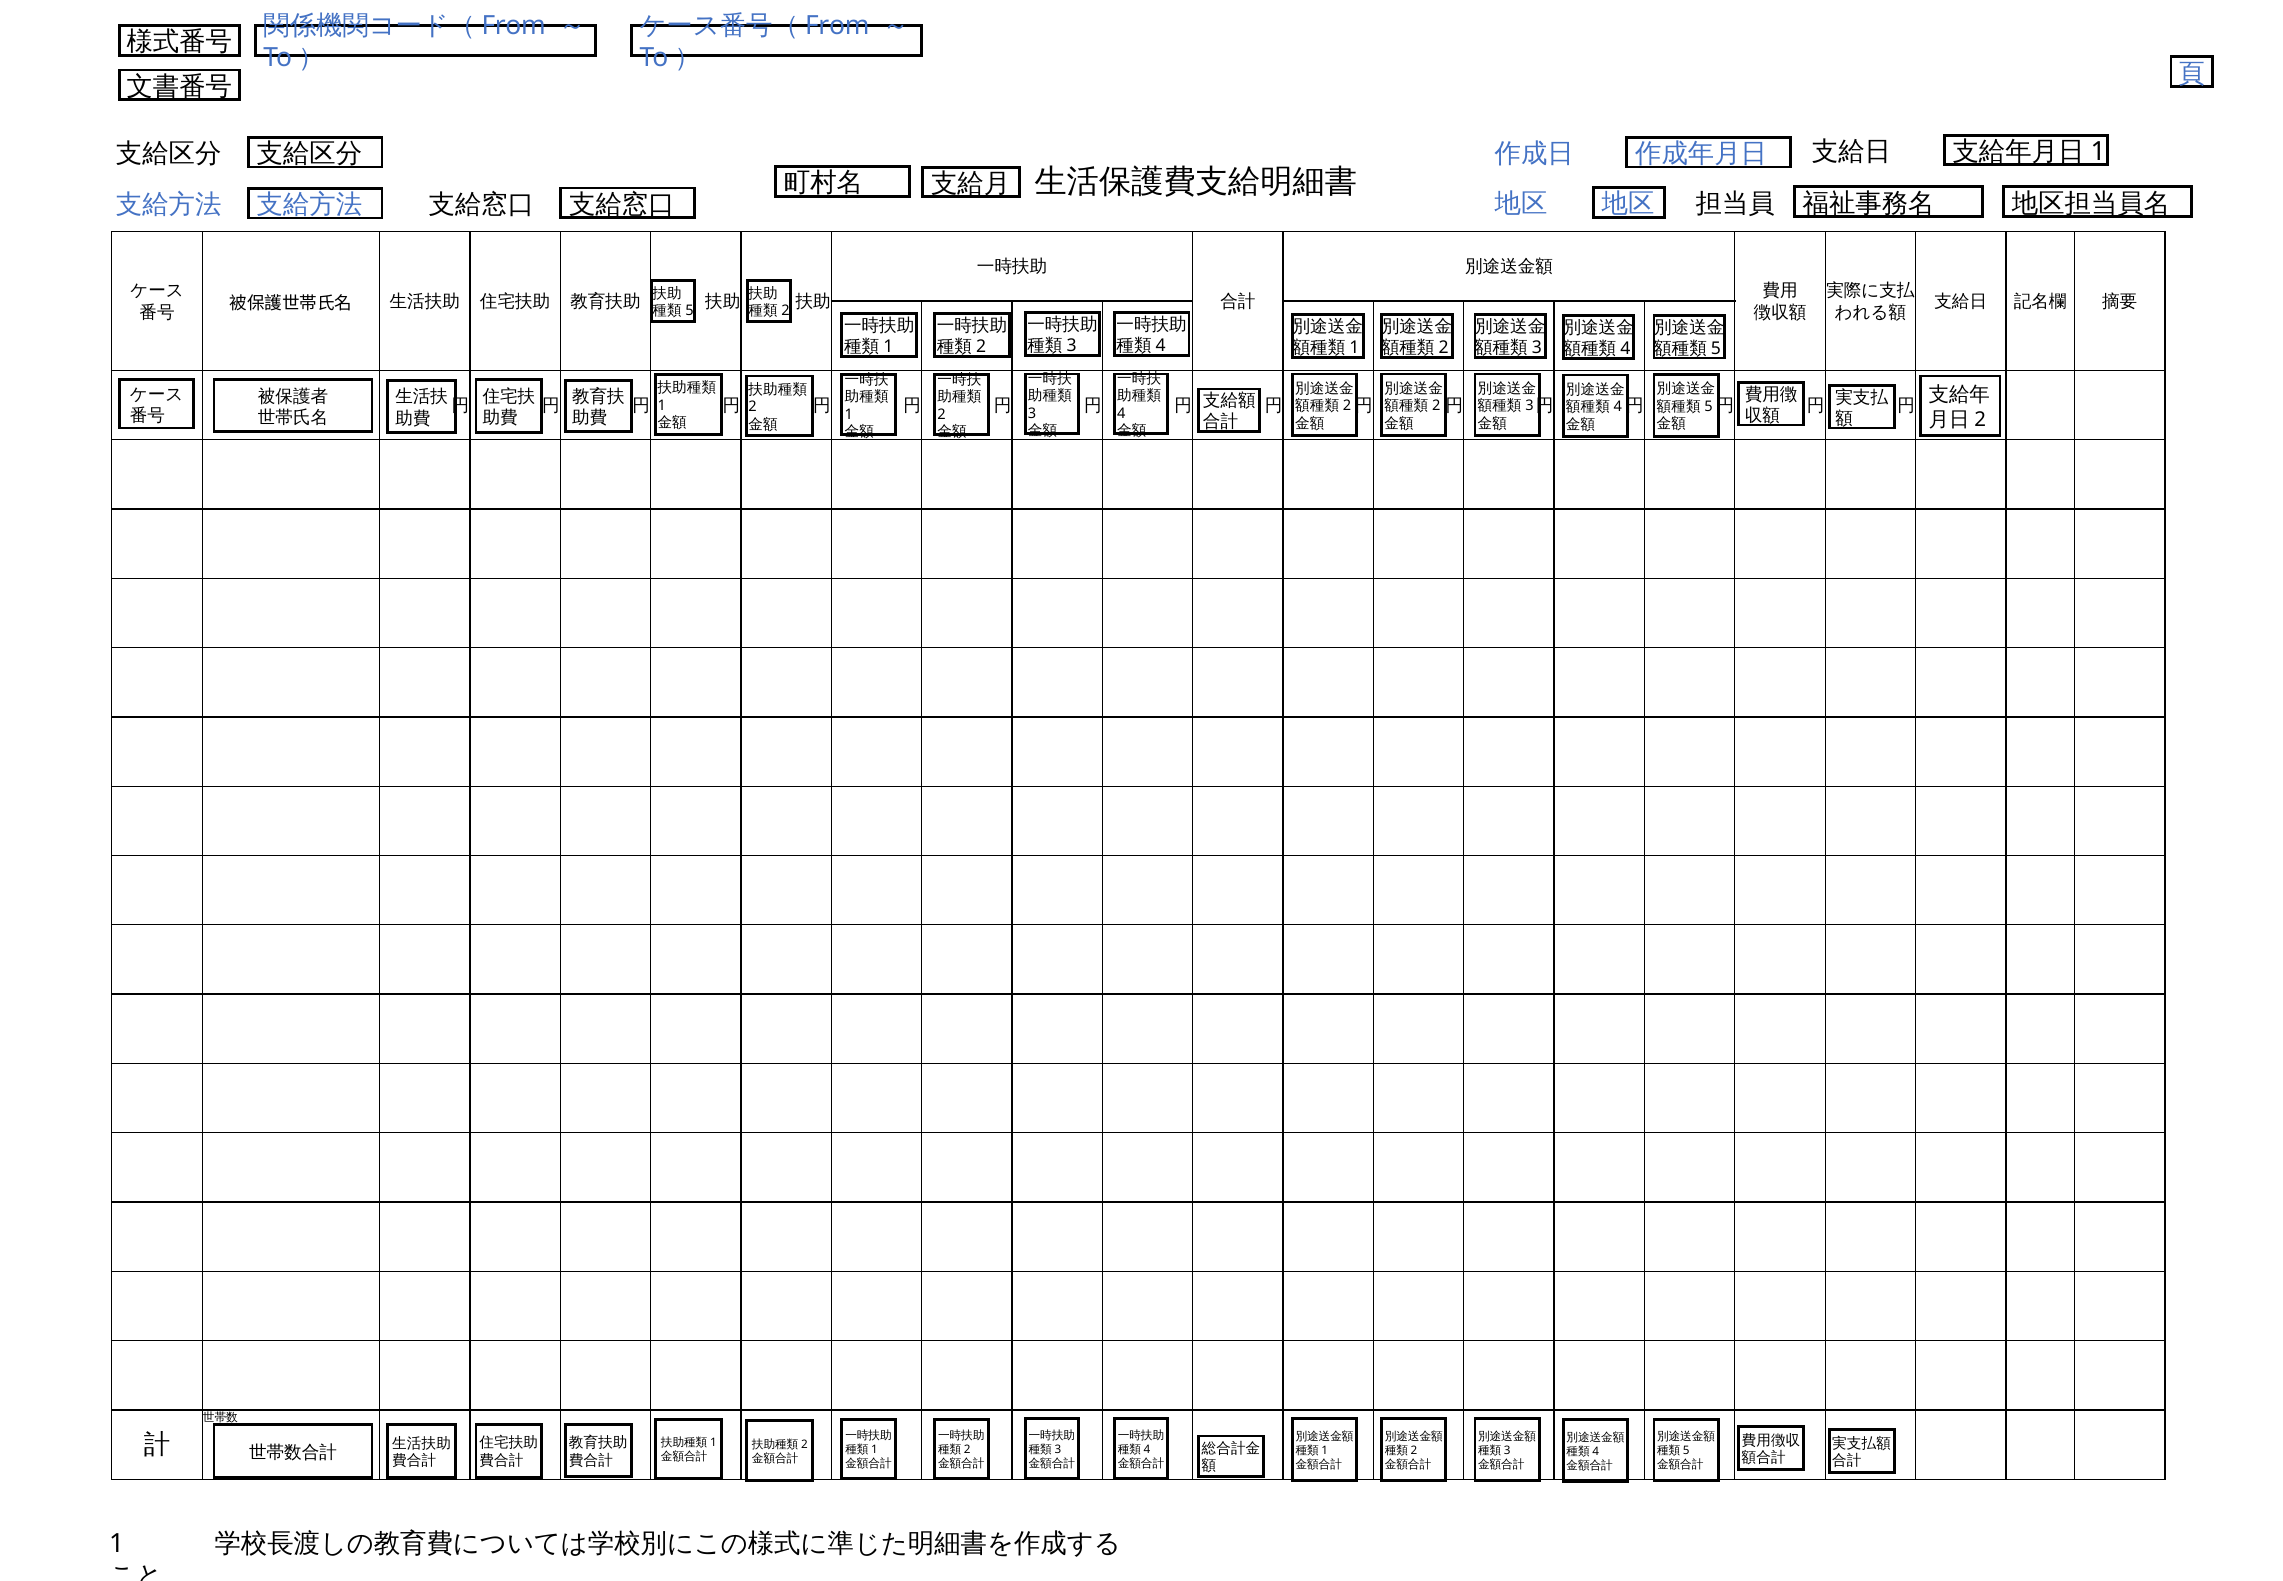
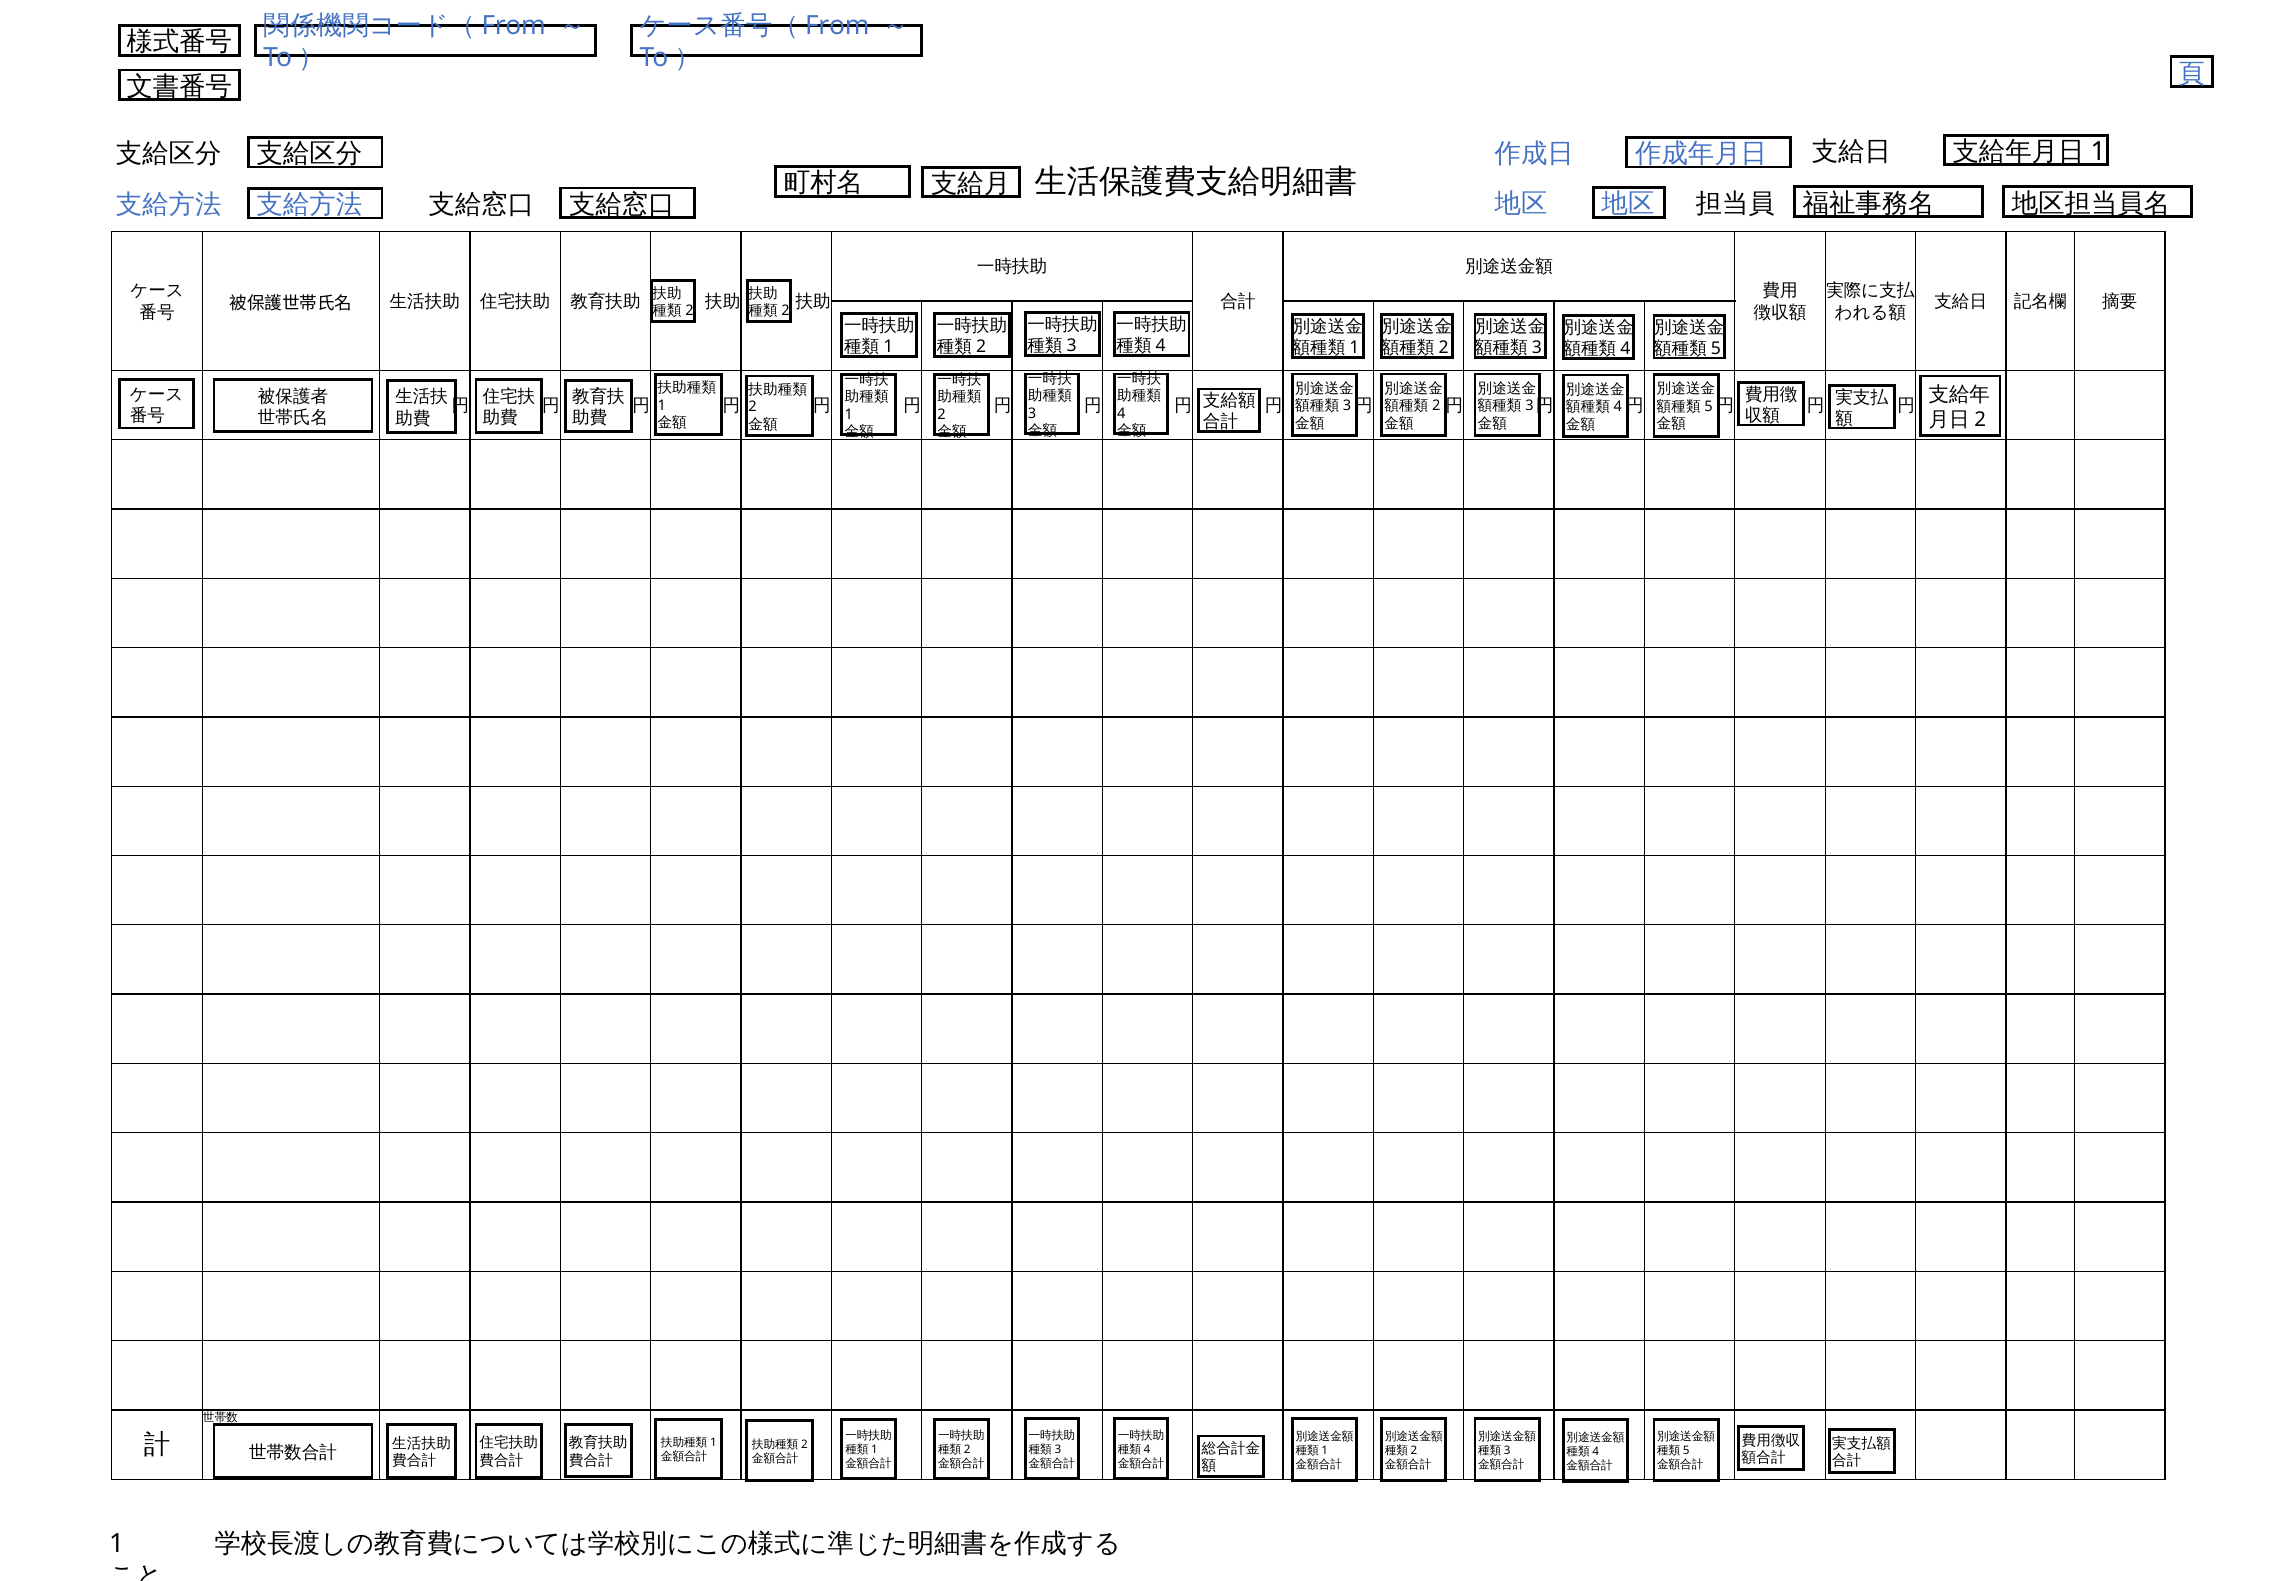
5: 5 -> 2 (689, 311)
2: 2 -> 3 (1347, 406)
